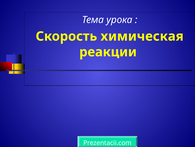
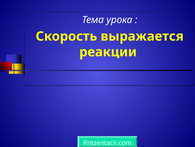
химическая: химическая -> выражается (142, 36)
